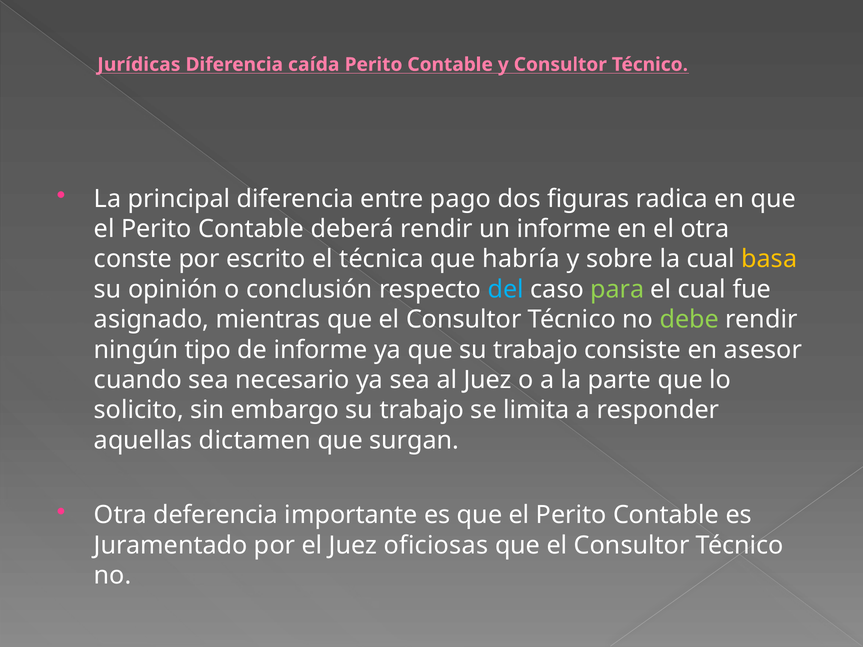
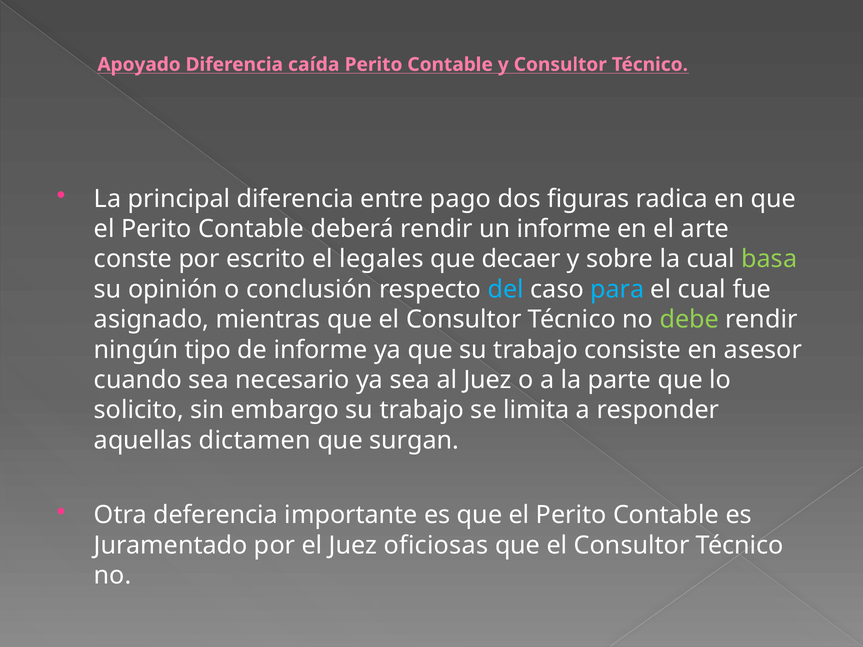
Jurídicas: Jurídicas -> Apoyado (139, 65)
el otra: otra -> arte (705, 229)
técnica: técnica -> legales (382, 259)
habría: habría -> decaer (521, 259)
basa colour: yellow -> light green (769, 259)
para colour: light green -> light blue (617, 289)
